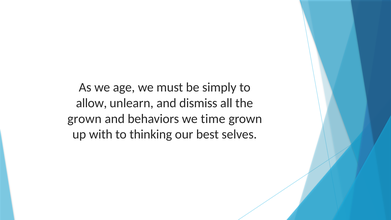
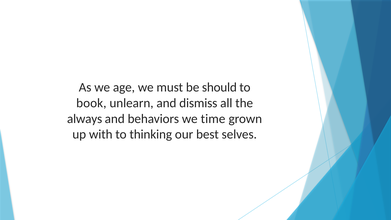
simply: simply -> should (219, 87)
allow: allow -> book (91, 103)
grown: grown -> always (85, 119)
